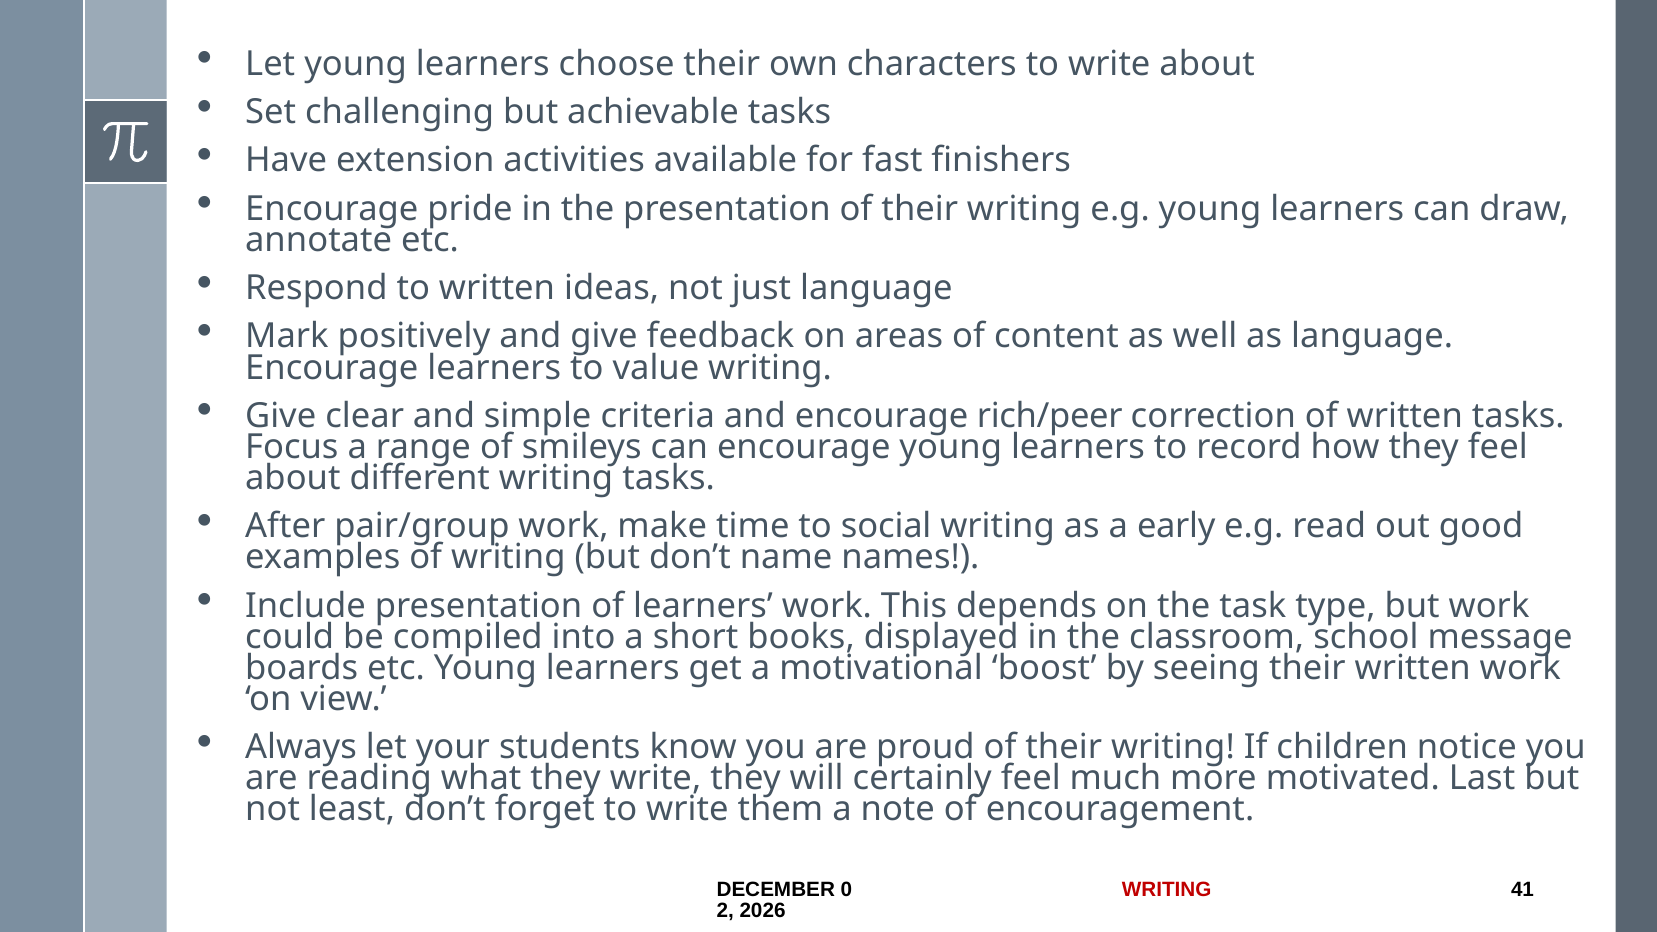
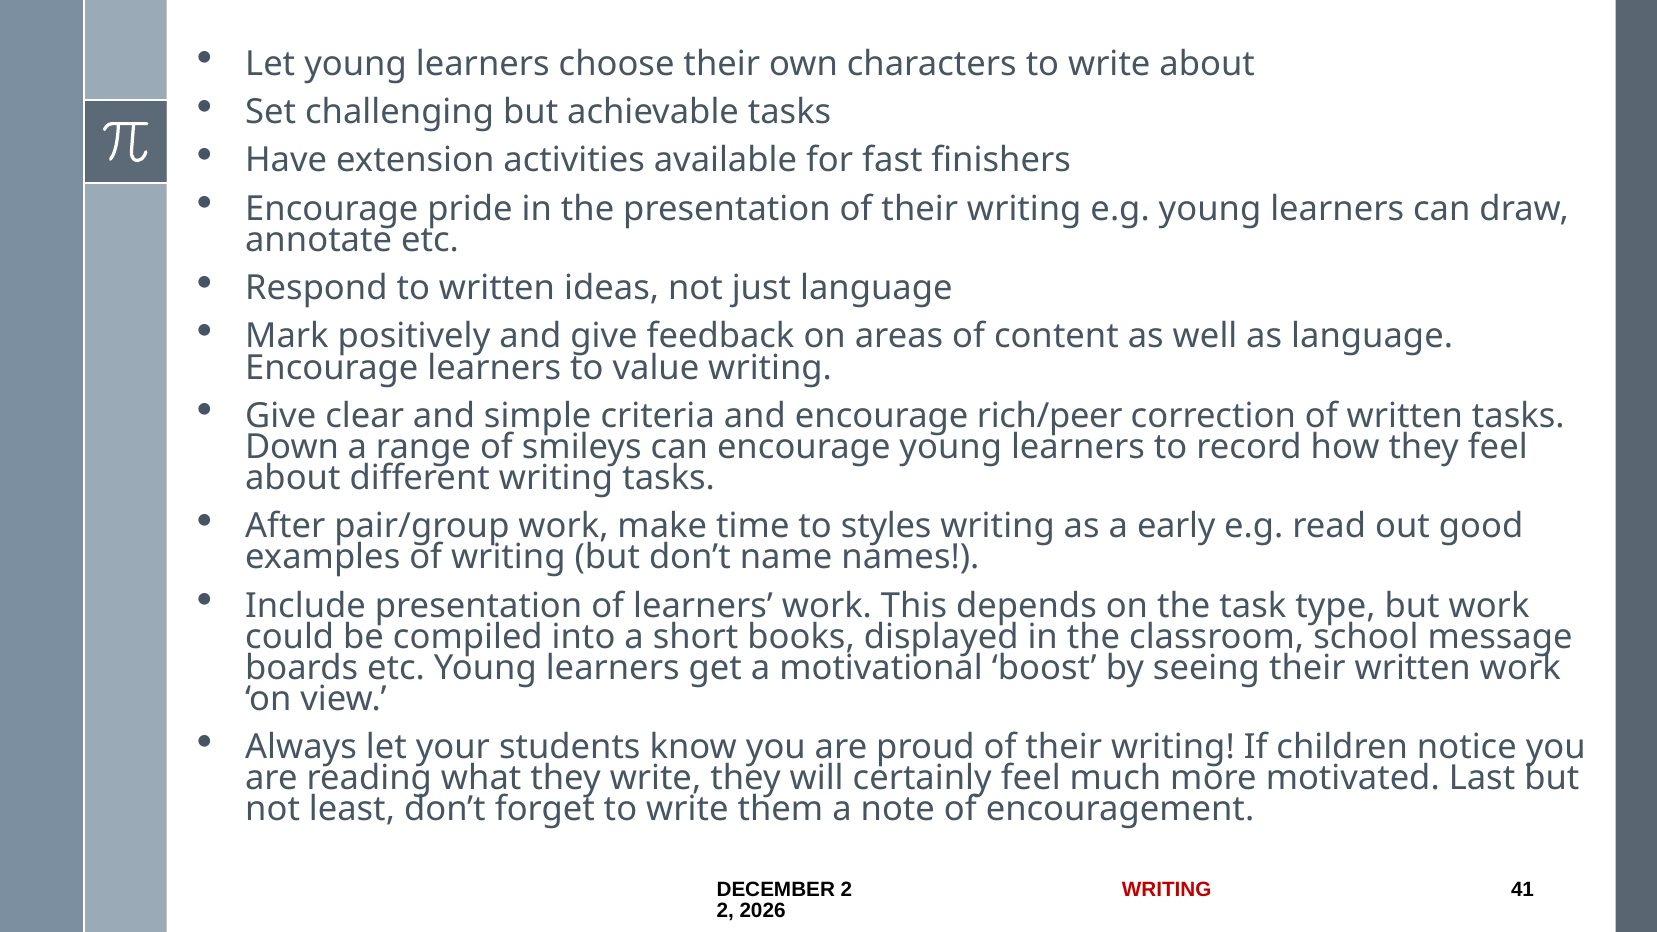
Focus: Focus -> Down (292, 447)
social: social -> styles (886, 527)
0: 0 -> 2 (846, 890)
